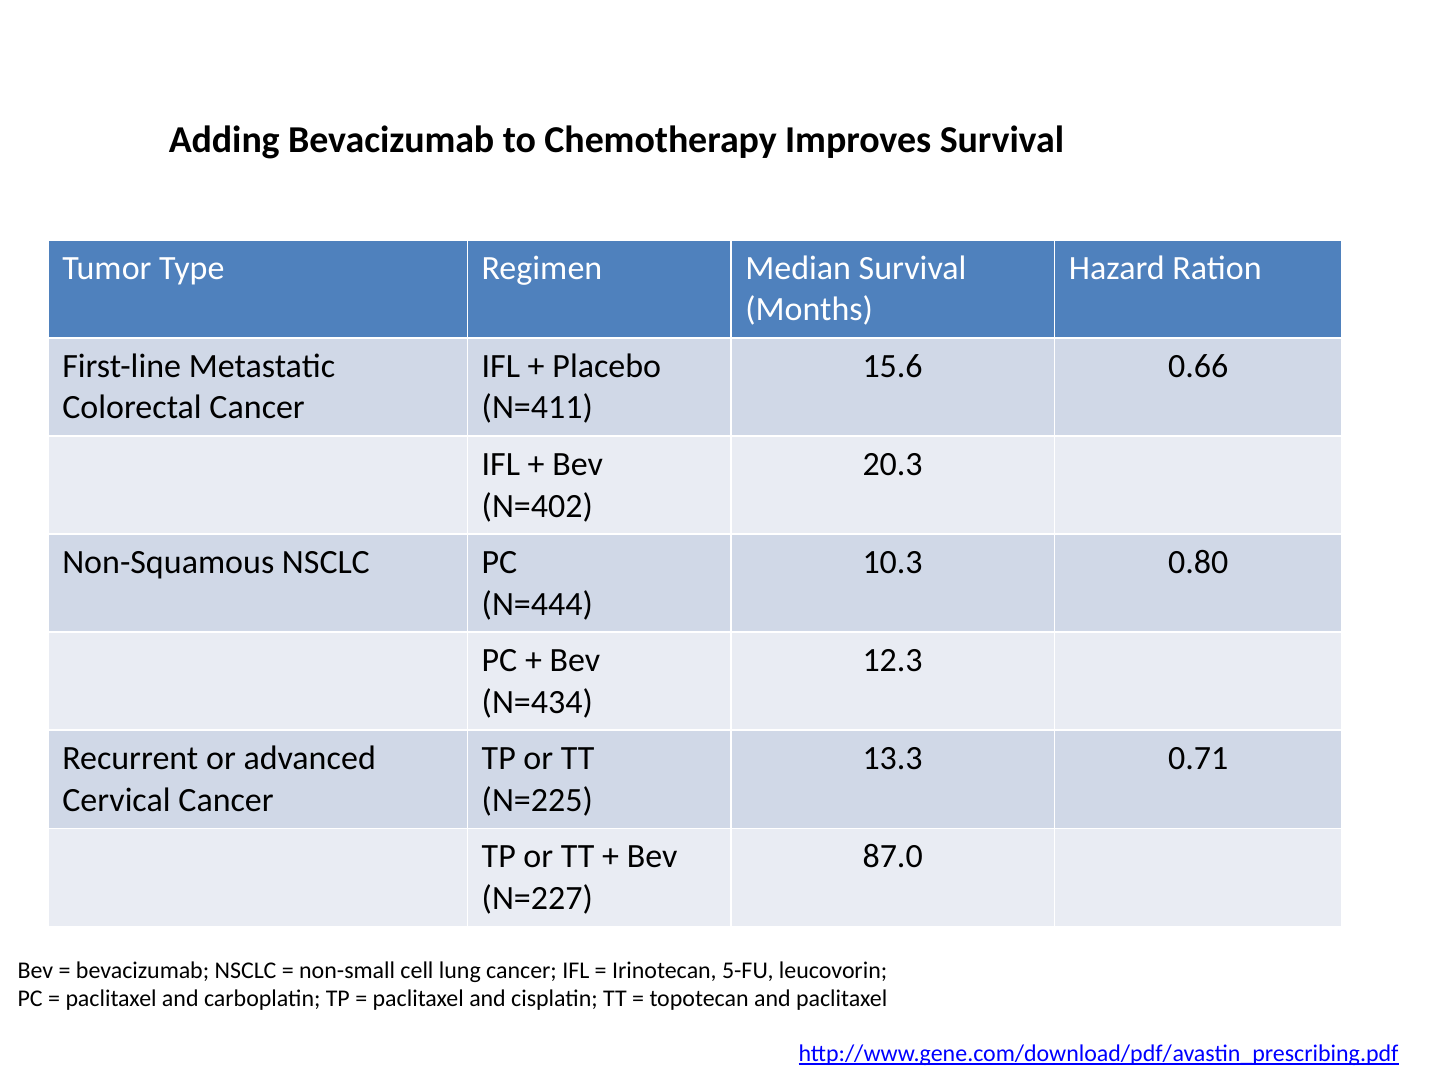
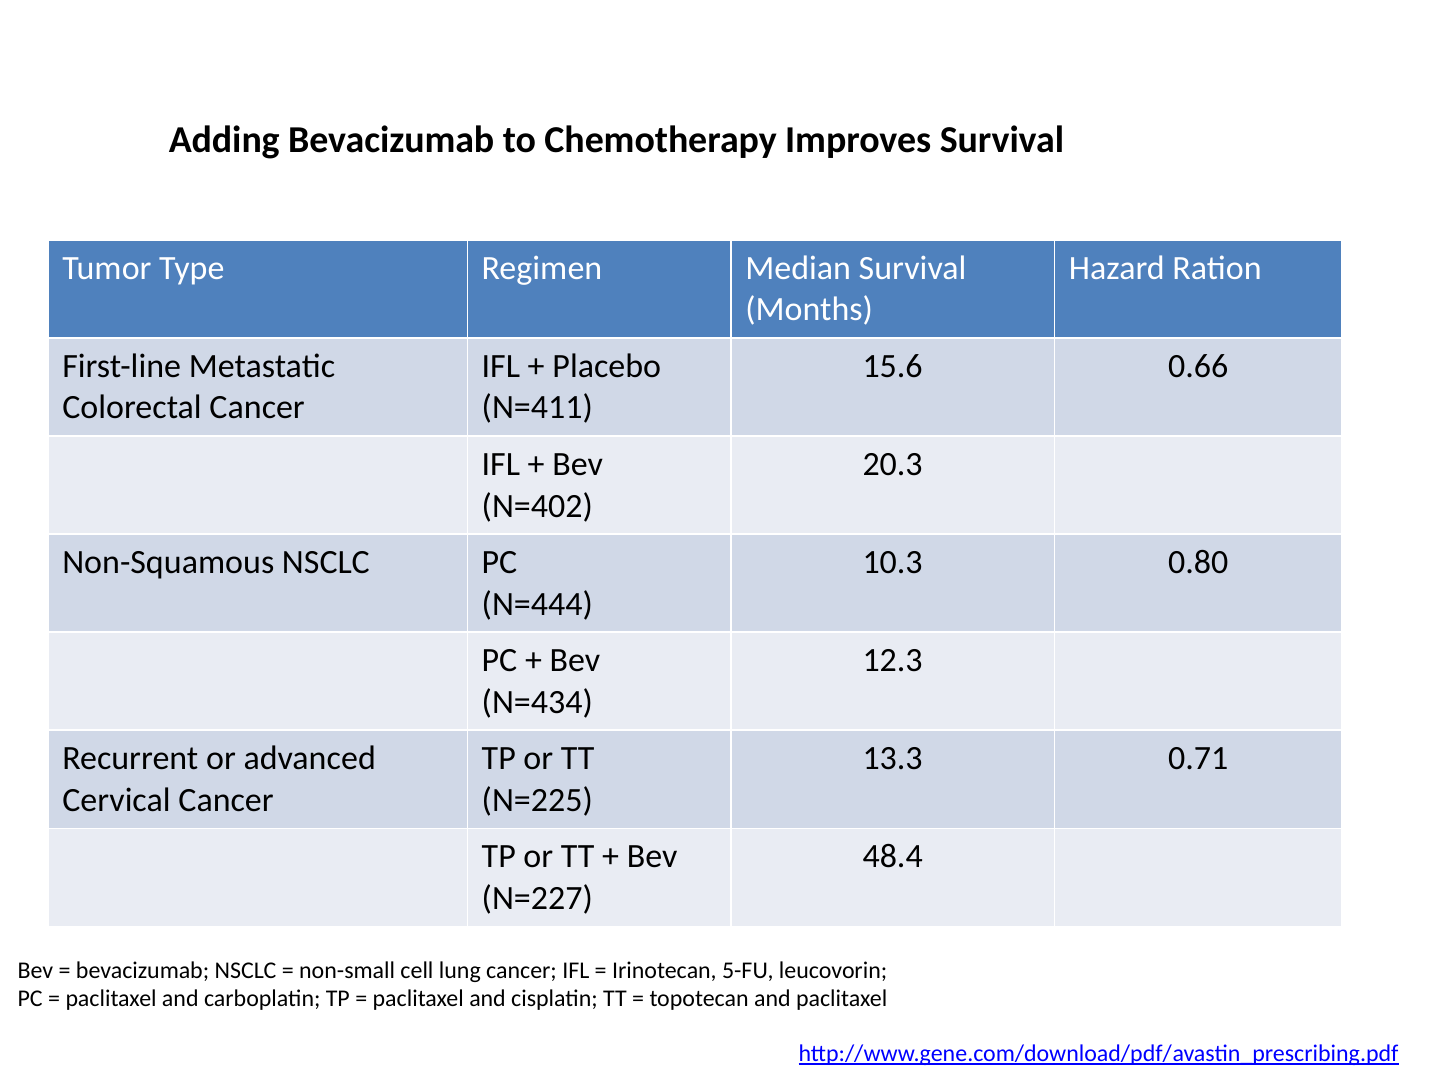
87.0: 87.0 -> 48.4 (893, 856)
